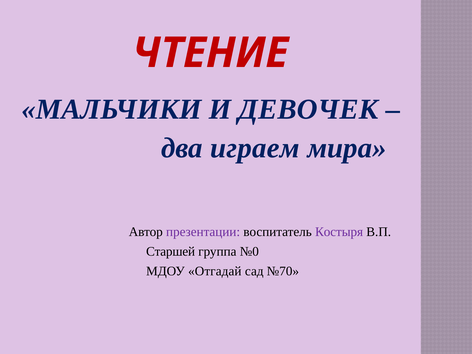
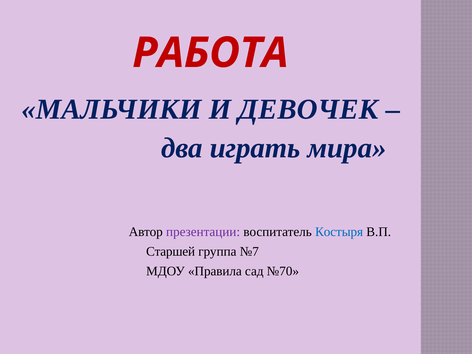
ЧТЕНИЕ: ЧТЕНИЕ -> РАБОТА (210, 53)
играем: играем -> играть (255, 148)
Костыря colour: purple -> blue (339, 232)
№0: №0 -> №7 (249, 251)
Отгадай: Отгадай -> Правила (215, 271)
